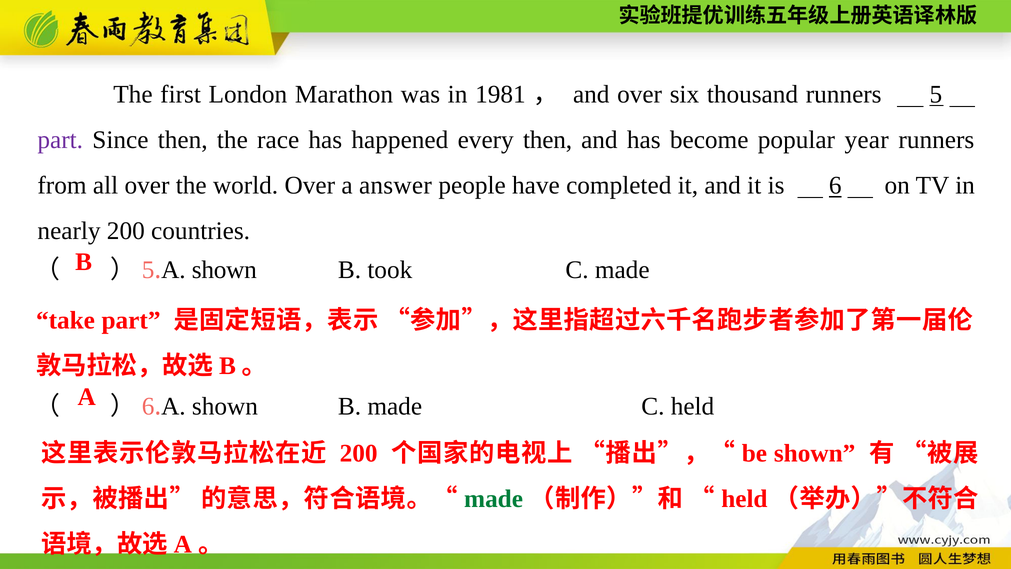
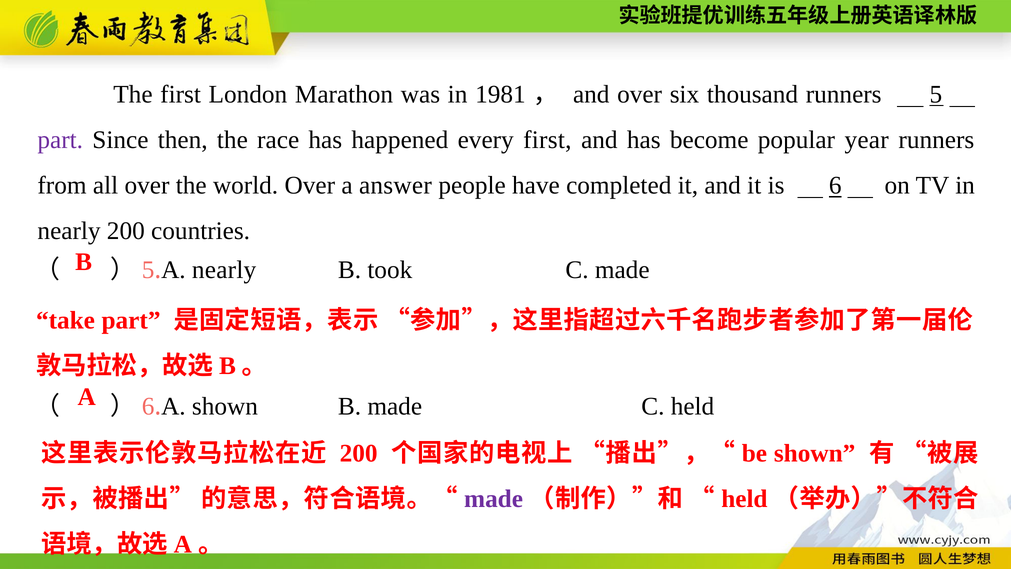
every then: then -> first (547, 140)
shown: shown -> nearly (224, 270)
made colour: green -> purple (494, 499)
